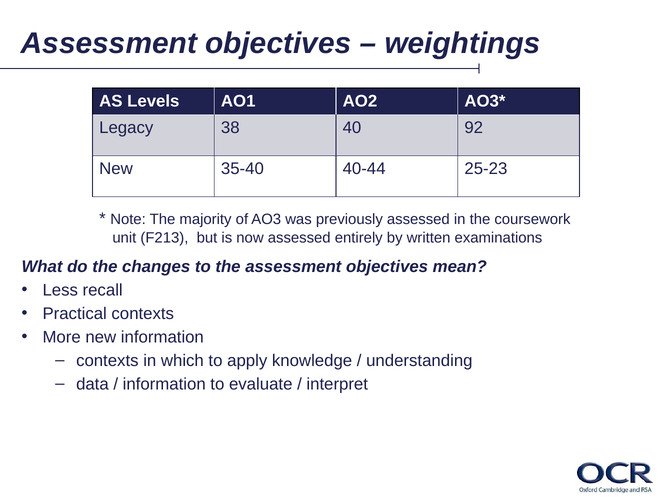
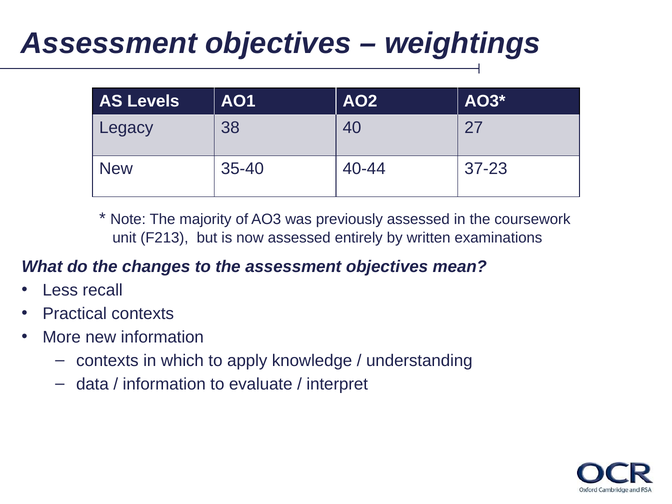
92: 92 -> 27 (474, 128)
25-23: 25-23 -> 37-23 (486, 169)
